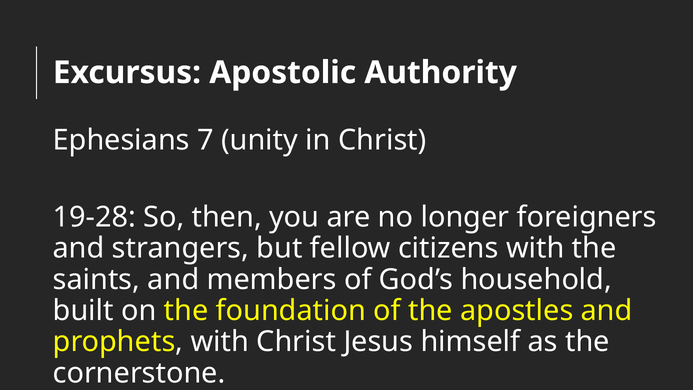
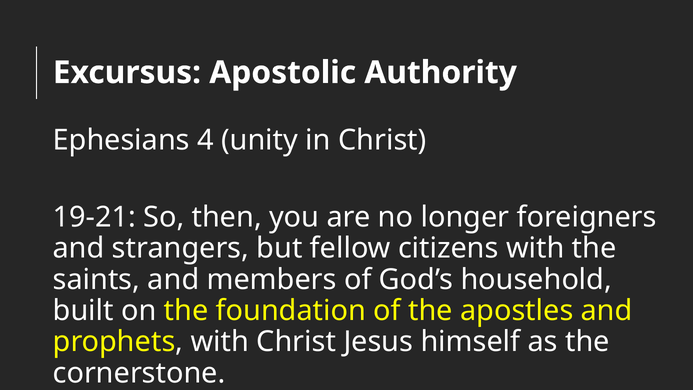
7: 7 -> 4 (205, 140)
19-28: 19-28 -> 19-21 (94, 217)
